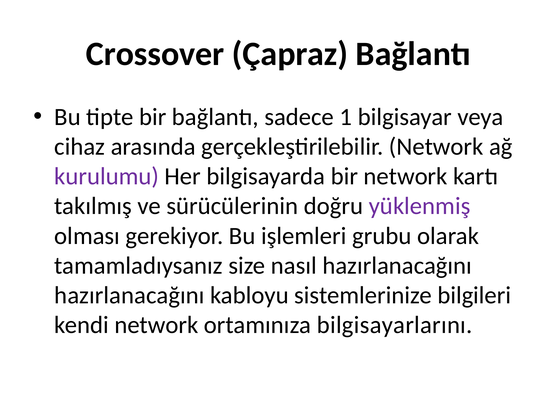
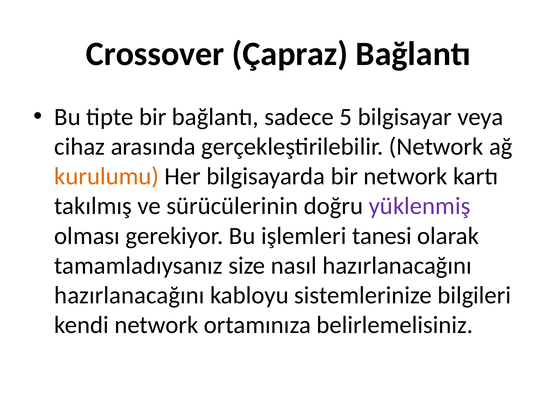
1: 1 -> 5 (346, 117)
kurulumu colour: purple -> orange (107, 176)
grubu: grubu -> tanesi (382, 236)
bilgisayarlarını: bilgisayarlarını -> belirlemelisiniz (395, 325)
